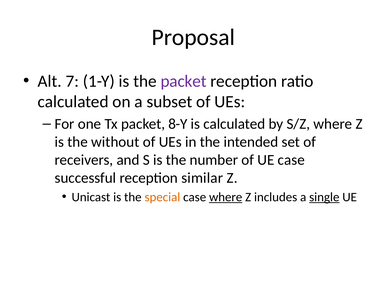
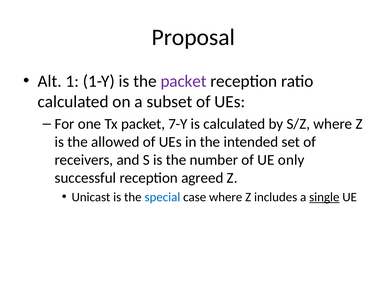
7: 7 -> 1 (72, 81)
8-Y: 8-Y -> 7-Y (178, 124)
without: without -> allowed (115, 142)
UE case: case -> only (291, 160)
similar: similar -> agreed (202, 178)
special colour: orange -> blue (162, 197)
where underline: present -> none (226, 197)
